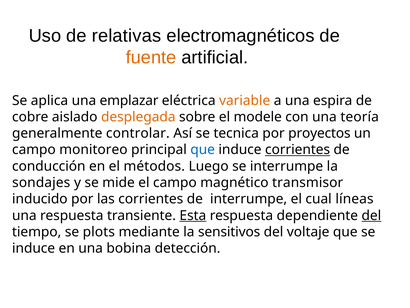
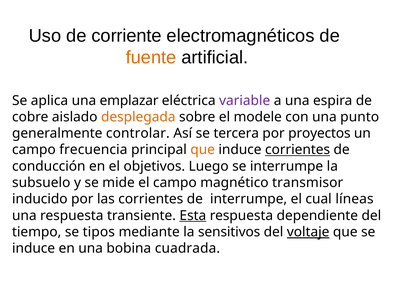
relativas: relativas -> corriente (127, 36)
variable colour: orange -> purple (245, 100)
teoría: teoría -> punto (360, 117)
tecnica: tecnica -> tercera (236, 133)
monitoreo: monitoreo -> frecuencia (93, 150)
que colour: blue -> orange (203, 150)
métodos: métodos -> objetivos (154, 166)
sondajes: sondajes -> subsuelo (41, 182)
del underline: present -> none (371, 215)
plots: plots -> tipos (99, 232)
voltaje underline: none -> present (308, 232)
detección: detección -> cuadrada (187, 248)
